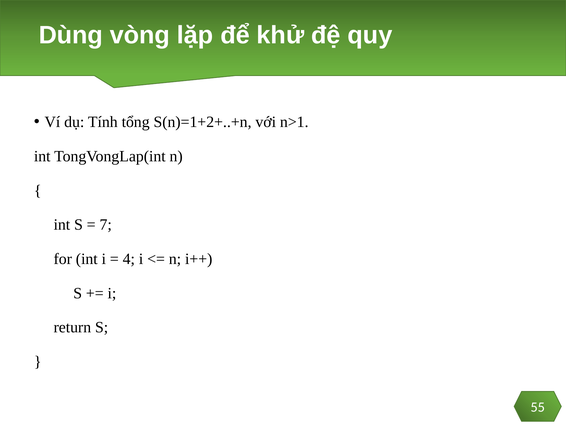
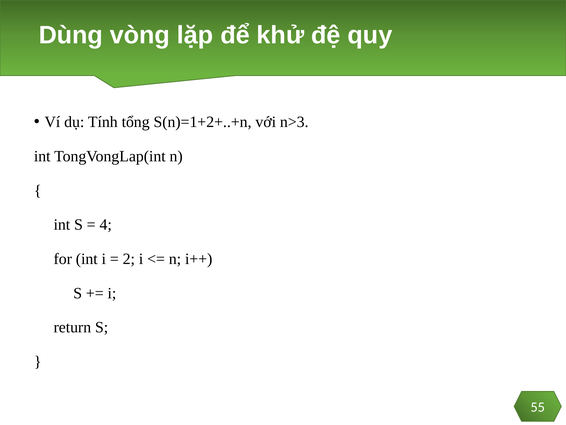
n>1: n>1 -> n>3 (294, 122)
7: 7 -> 4 (106, 224)
4: 4 -> 2 (129, 259)
